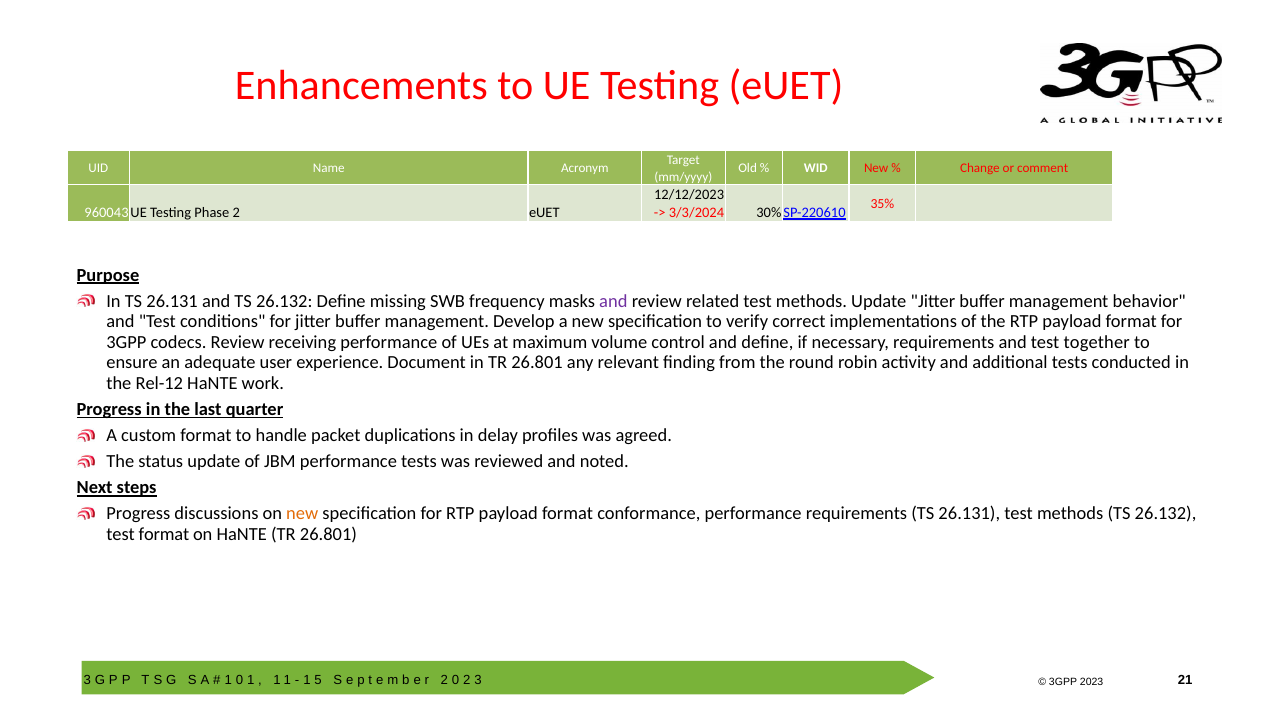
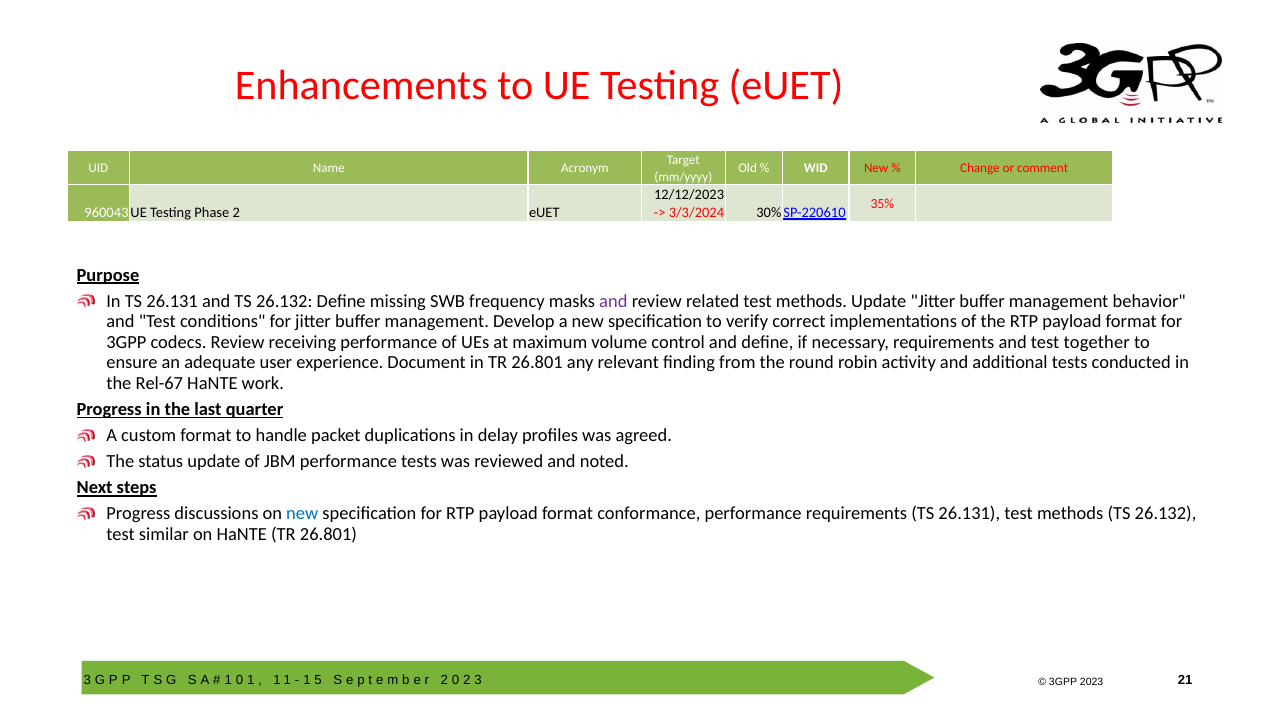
Rel-12: Rel-12 -> Rel-67 (159, 383)
new colour: orange -> blue (302, 514)
test format: format -> similar (164, 534)
